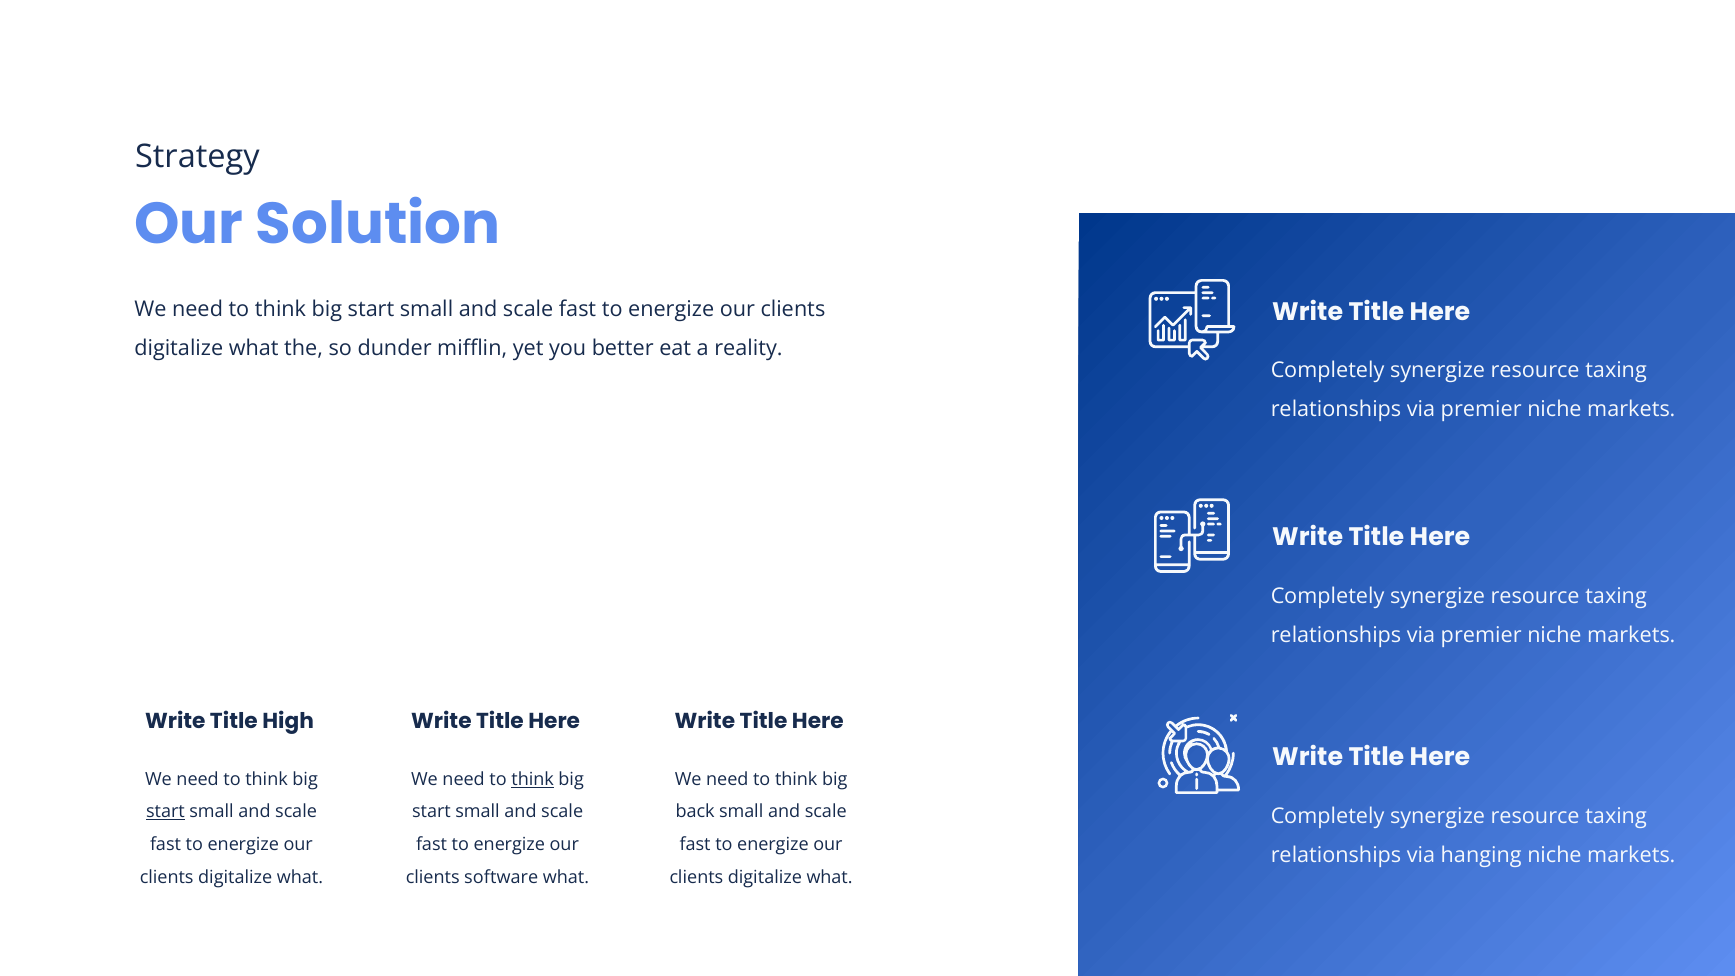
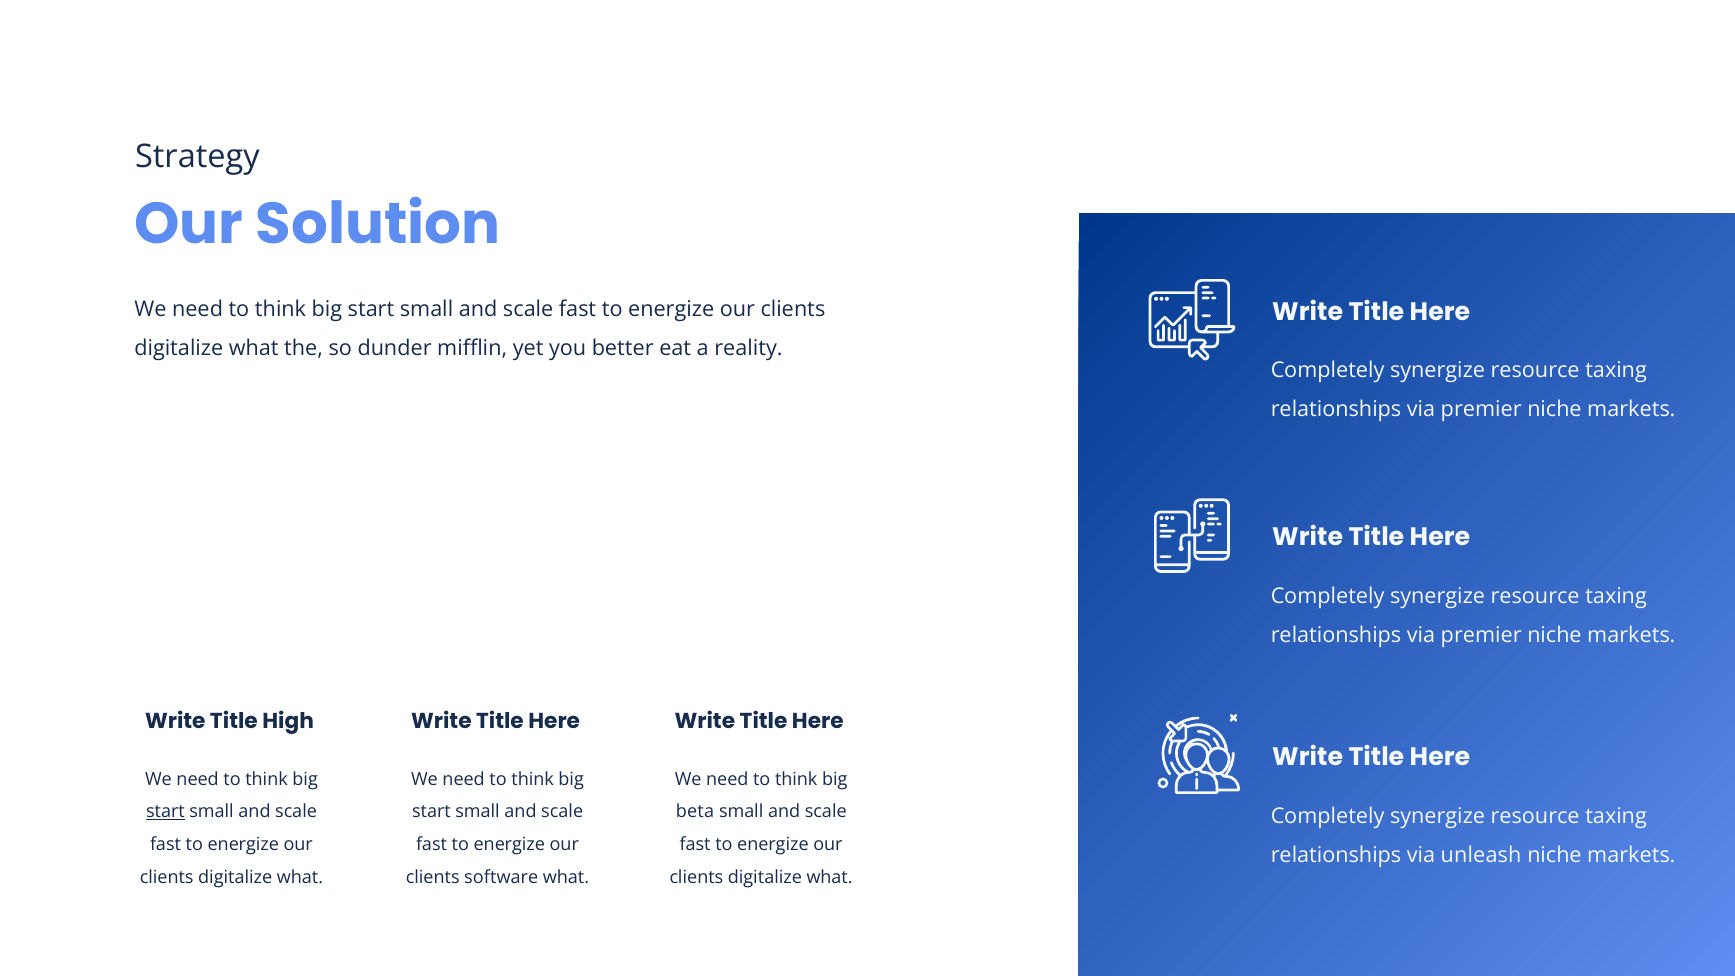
think underline: present -> none (533, 779)
back: back -> beta (695, 812)
hanging: hanging -> unleash (1481, 855)
